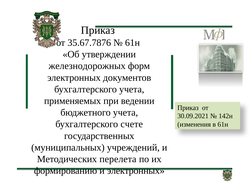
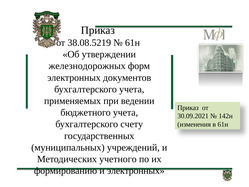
35.67.7876: 35.67.7876 -> 38.08.5219 (89, 43)
счете: счете -> счету (132, 124)
перелета: перелета -> учетного (118, 159)
